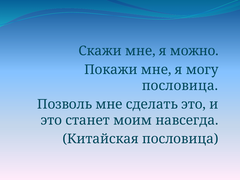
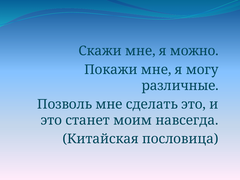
пословица: пословица -> различные (180, 86)
